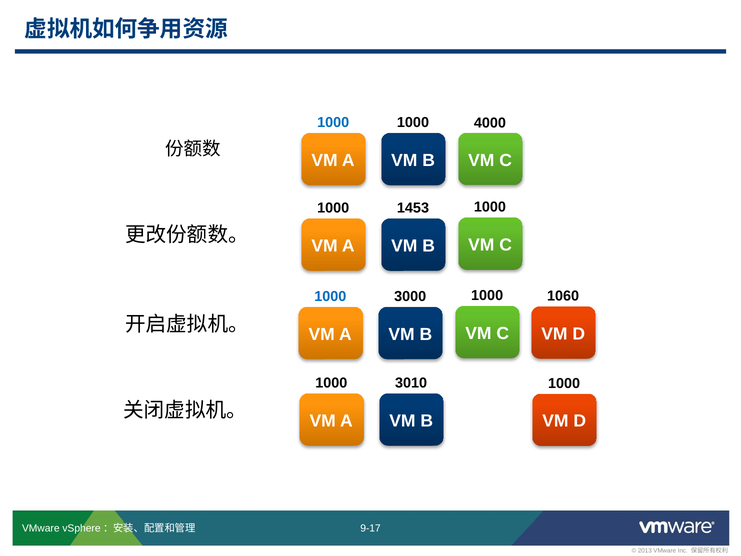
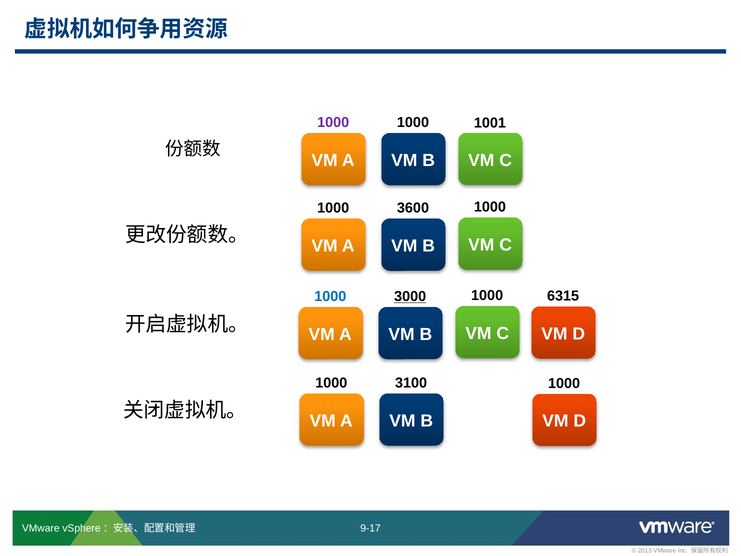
1000 colour: blue -> purple (333, 123)
4000: 4000 -> 1001 (490, 123)
1453: 1453 -> 3600 (413, 208)
1060: 1060 -> 6315 (563, 296)
3000 underline: none -> present (410, 296)
3010: 3010 -> 3100 (411, 383)
